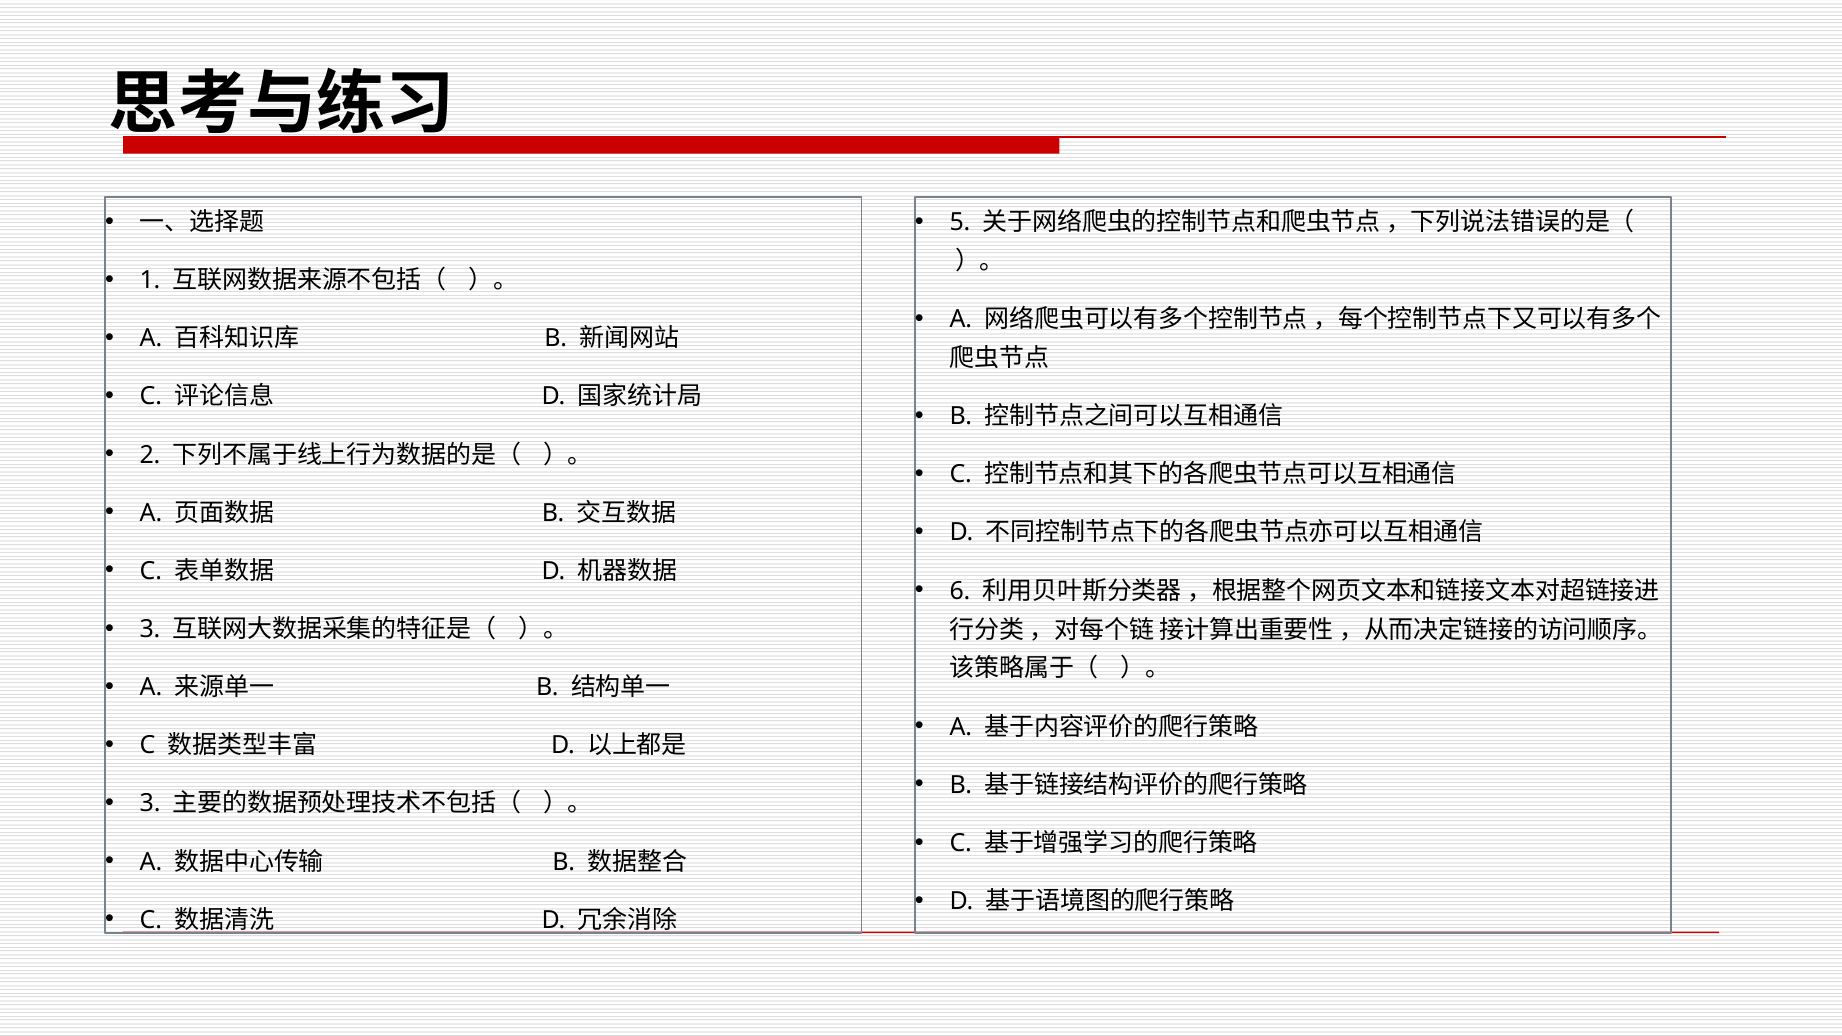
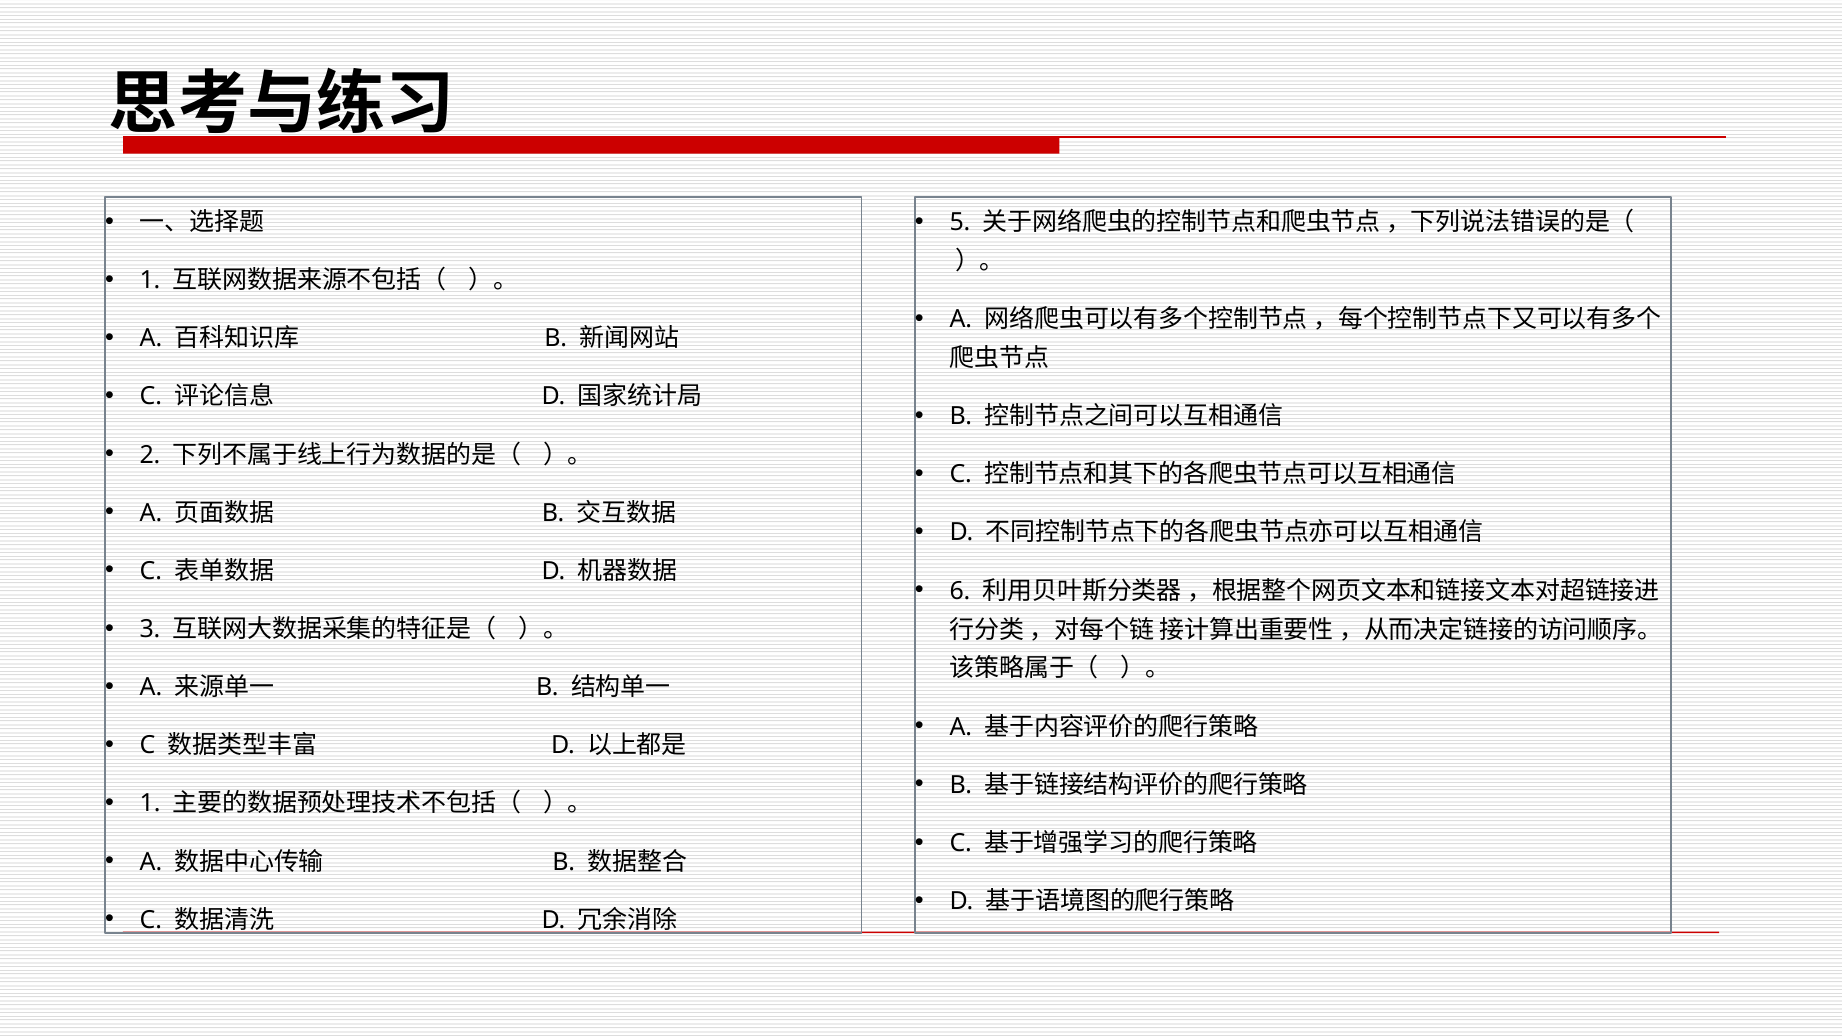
3: 3 -> 1 (150, 804)
